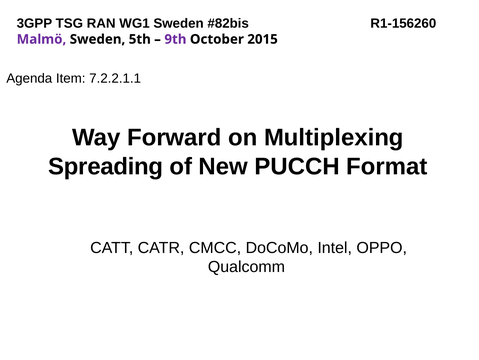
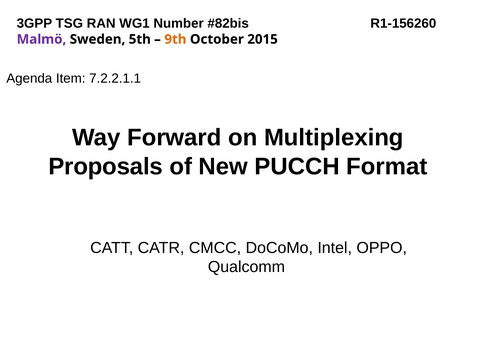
WG1 Sweden: Sweden -> Number (179, 23)
9th colour: purple -> orange (175, 39)
Spreading: Spreading -> Proposals (106, 166)
